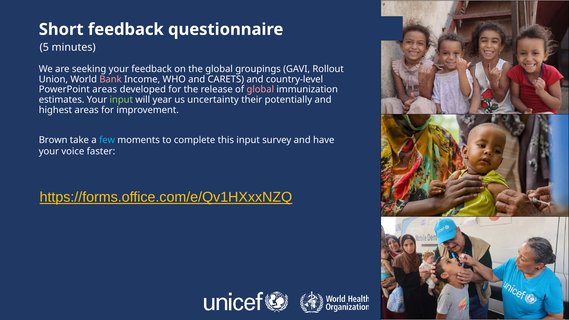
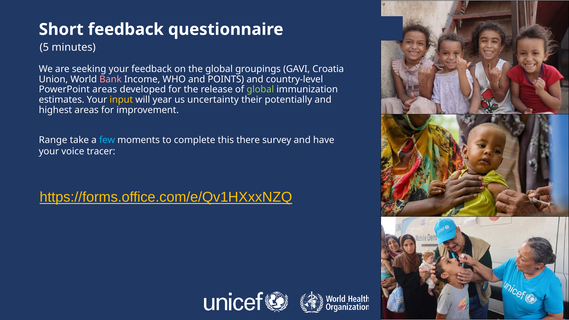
Rollout: Rollout -> Croatia (328, 69)
CARETS: CARETS -> POINTS (226, 79)
global colour: pink -> light green (260, 89)
input colour: light green -> yellow (121, 100)
Brown: Brown -> Range (53, 140)
this input: input -> there (248, 140)
faster: faster -> tracer (101, 151)
